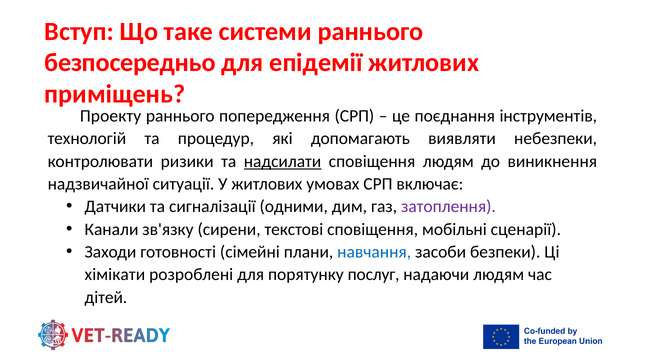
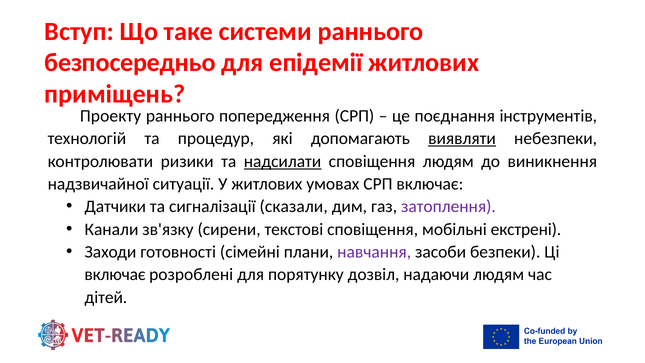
виявляти underline: none -> present (462, 139)
одними: одними -> сказали (294, 207)
сценарії: сценарії -> екстрені (526, 229)
навчання colour: blue -> purple (374, 252)
хімікати: хімікати -> включає (115, 274)
послуг: послуг -> дозвіл (374, 274)
